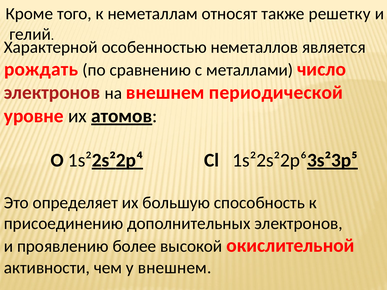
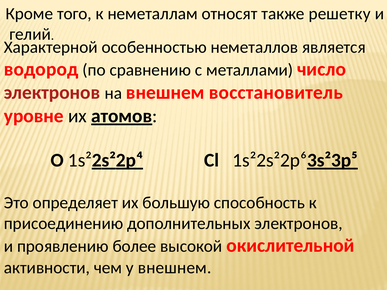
рождать: рождать -> водород (41, 69)
периодической: периодической -> восстановитель (276, 92)
